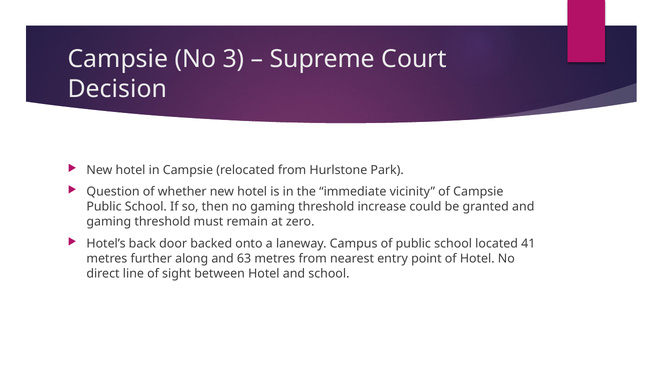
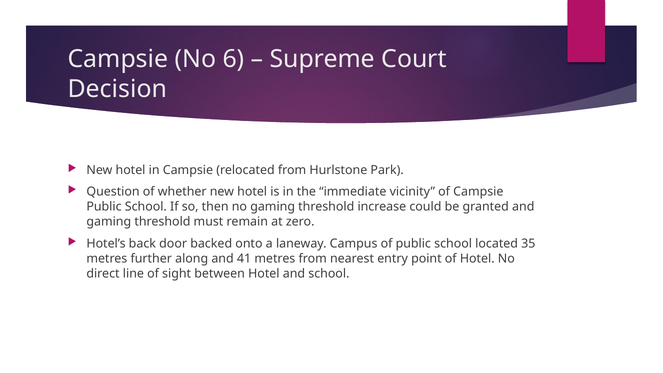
3: 3 -> 6 (233, 59)
41: 41 -> 35 (528, 244)
63: 63 -> 41 (244, 258)
